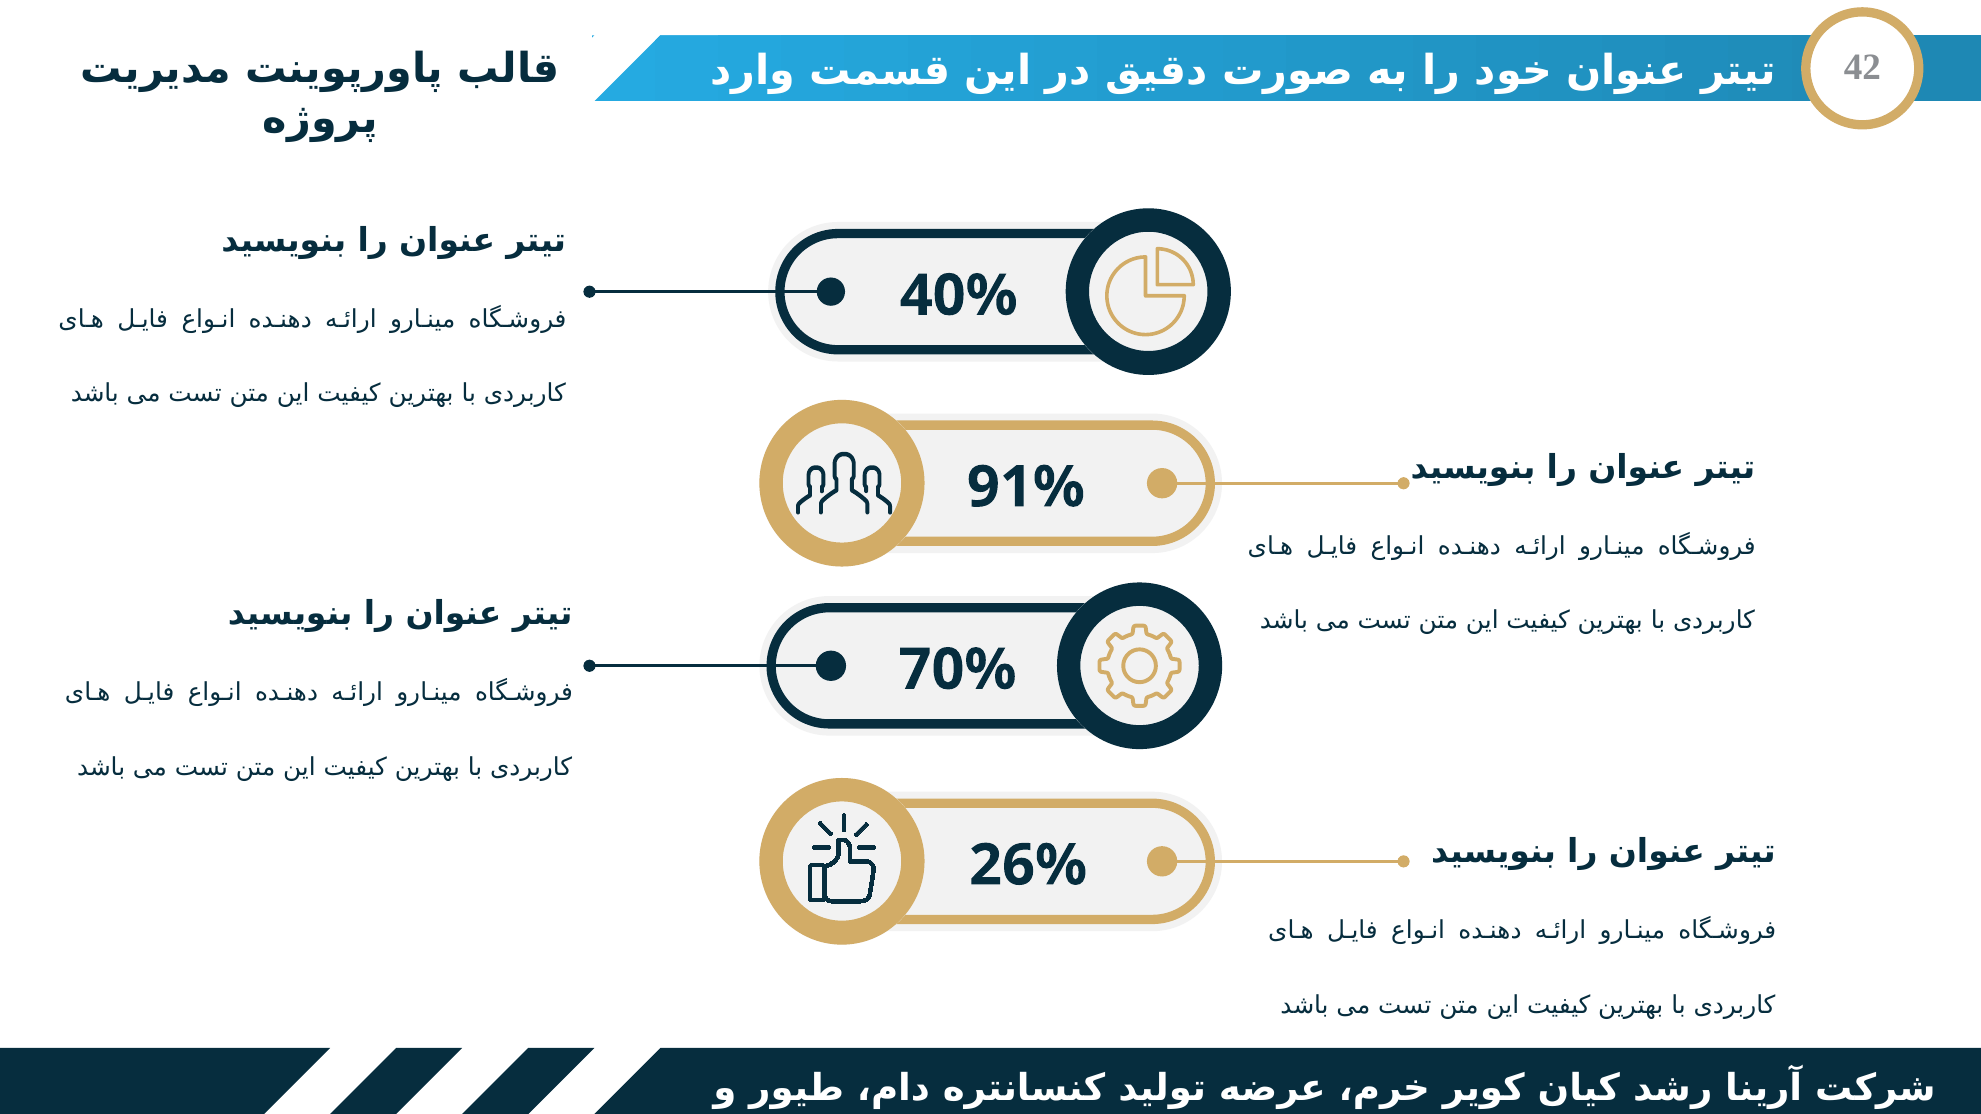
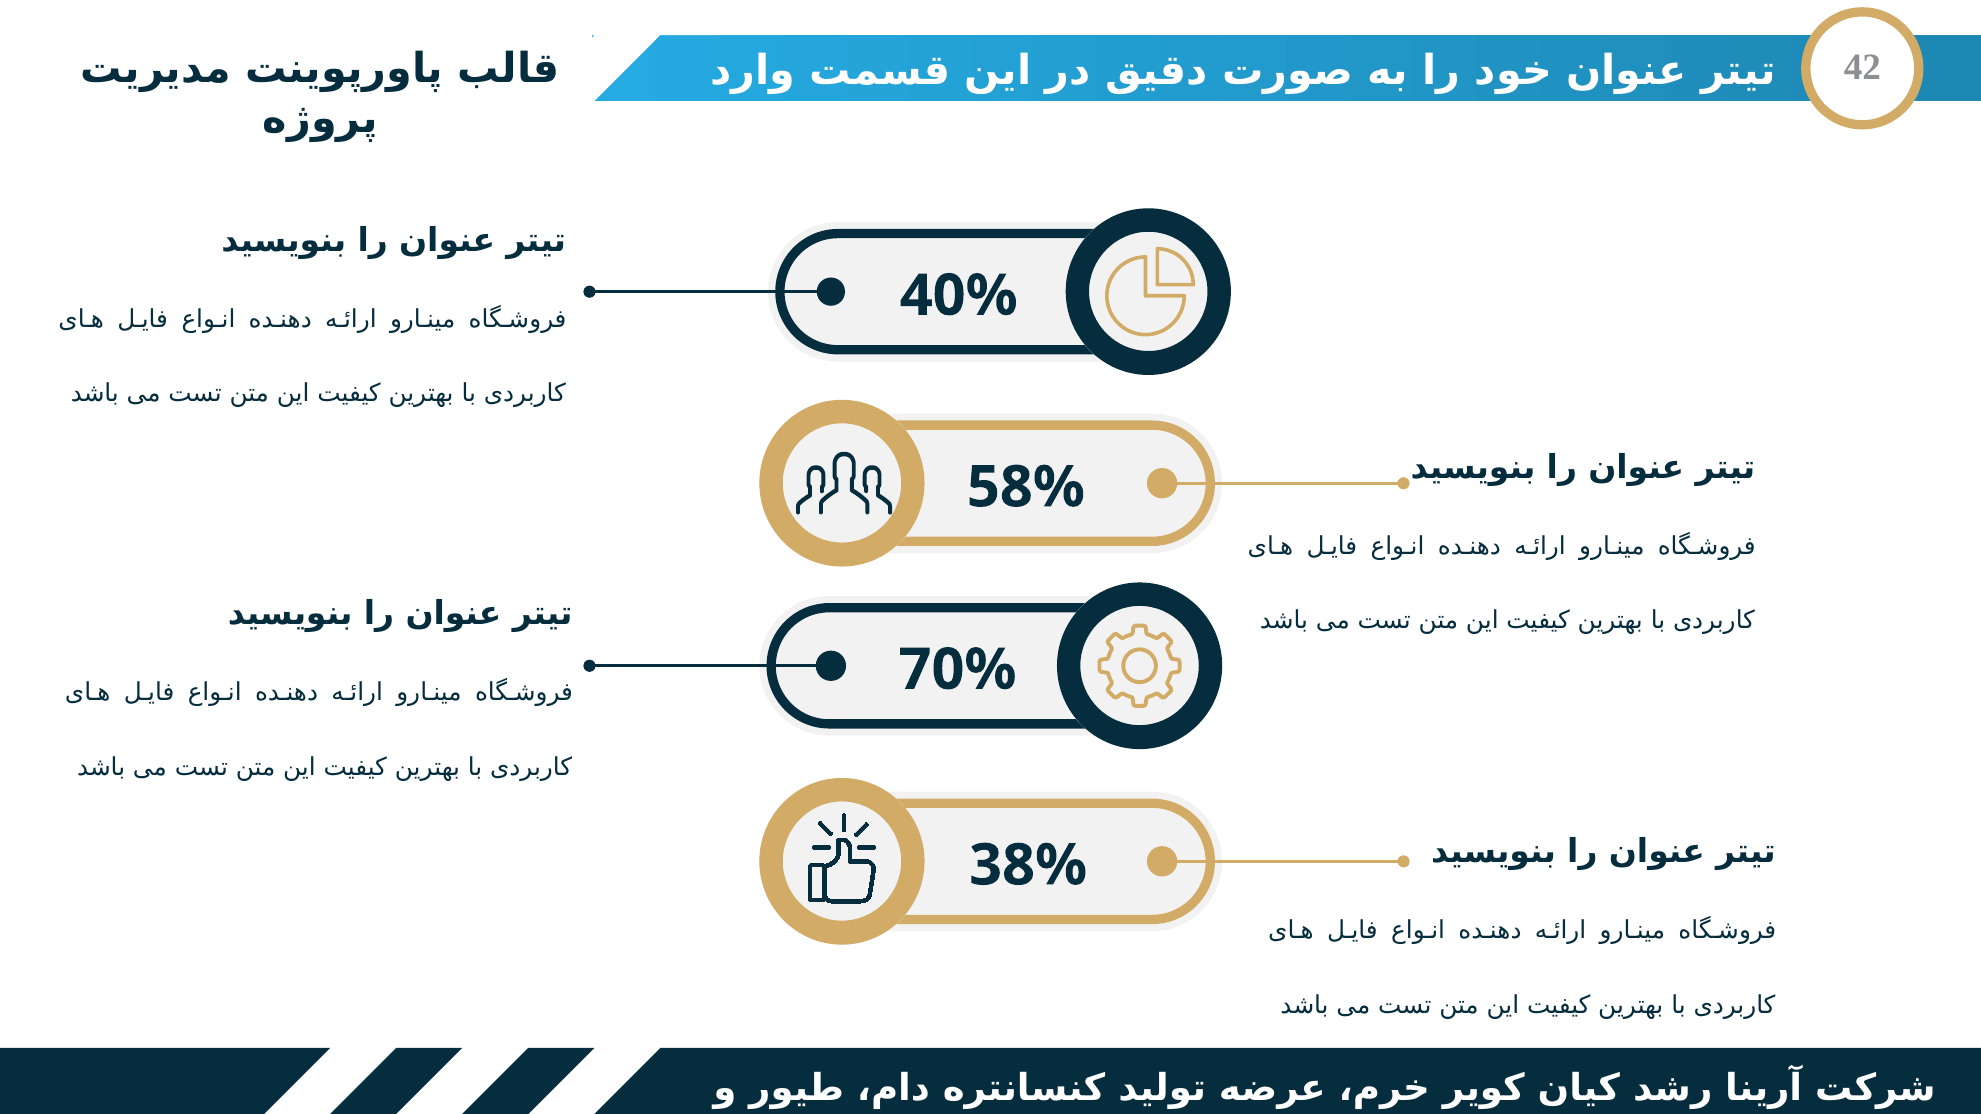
91%: 91% -> 58% (1026, 487)
26%: 26% -> 38% (1028, 866)
